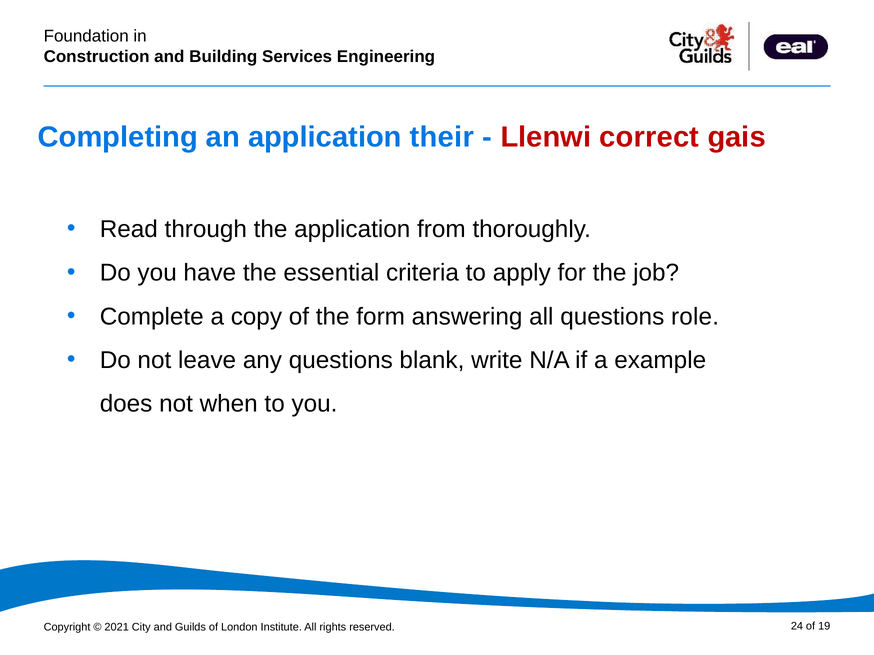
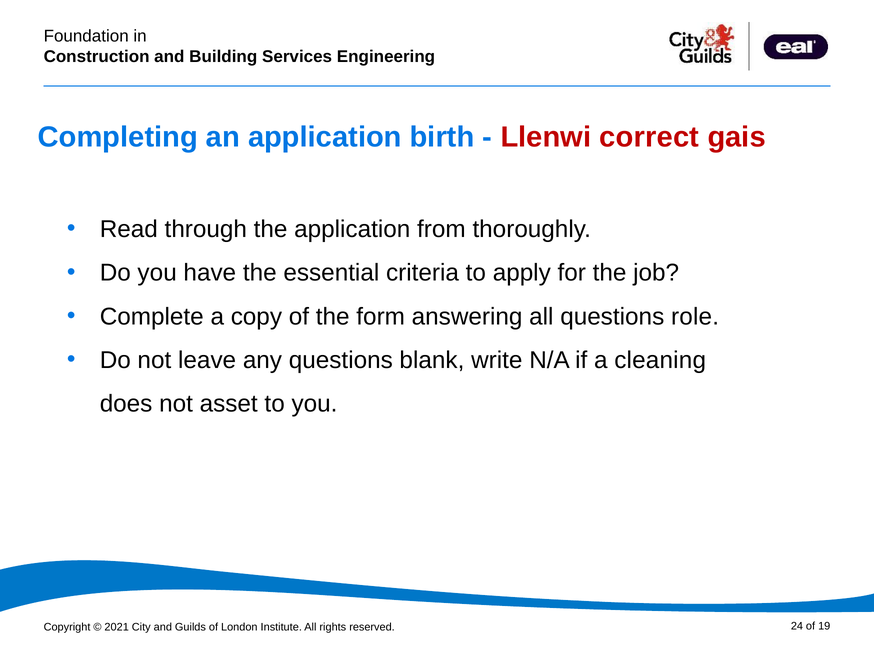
their: their -> birth (442, 137)
example: example -> cleaning (660, 361)
when: when -> asset (229, 404)
